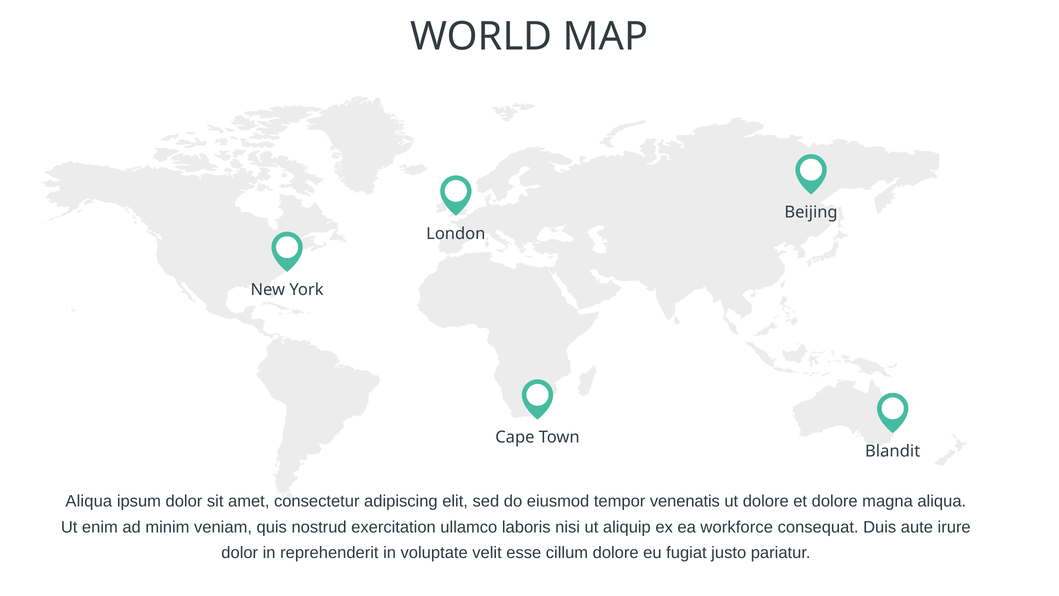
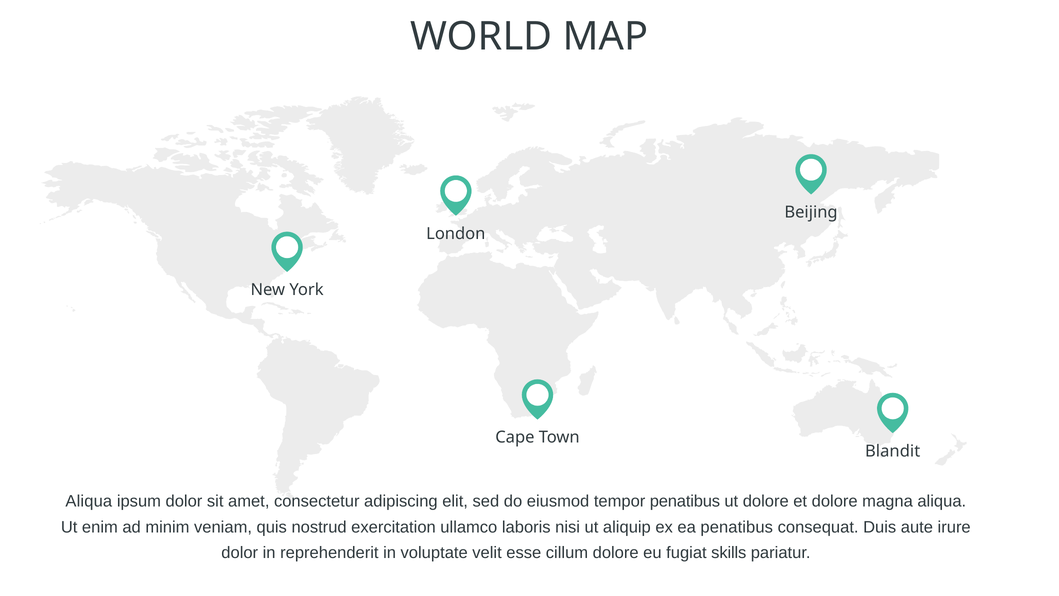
tempor venenatis: venenatis -> penatibus (685, 501)
ea workforce: workforce -> penatibus (737, 527)
justo: justo -> skills (729, 553)
